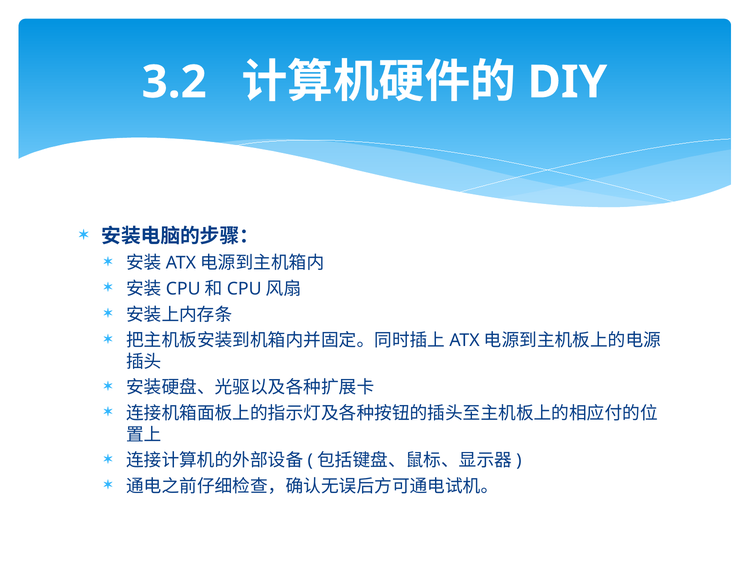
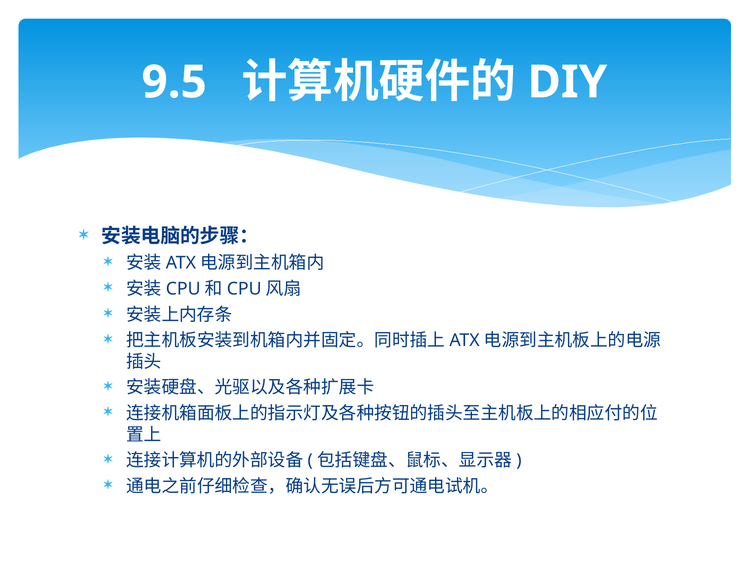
3.2: 3.2 -> 9.5 (174, 82)
